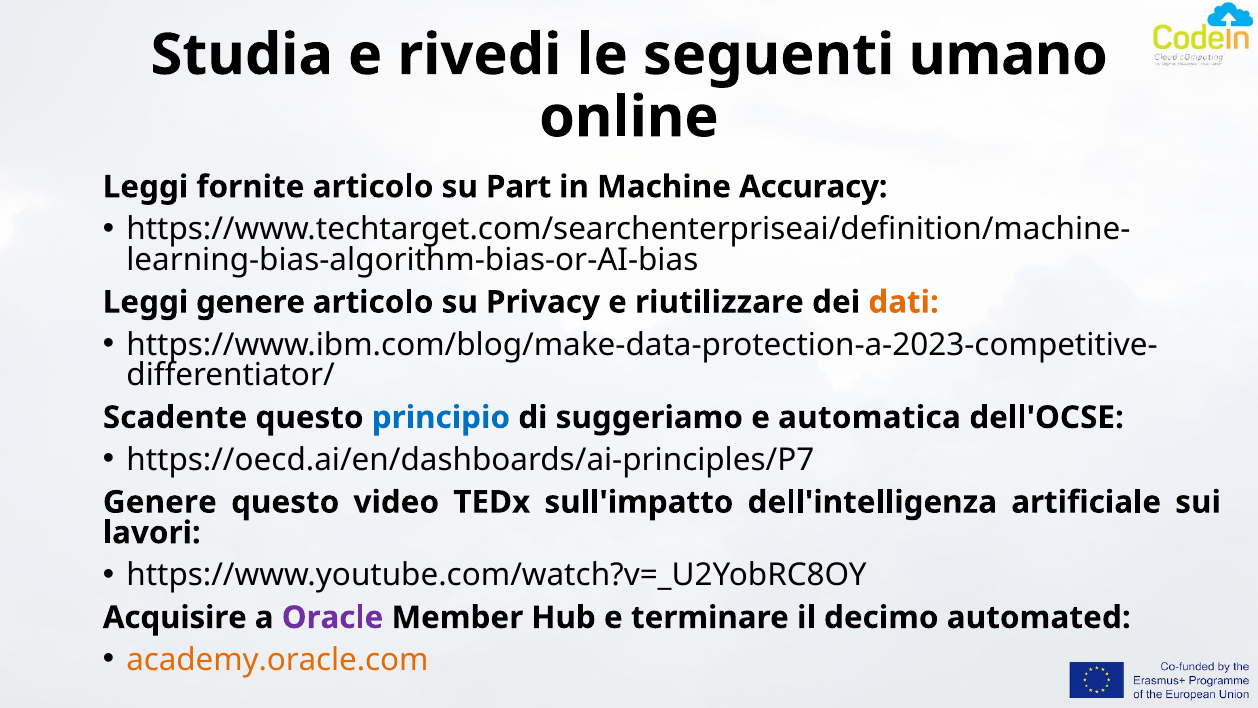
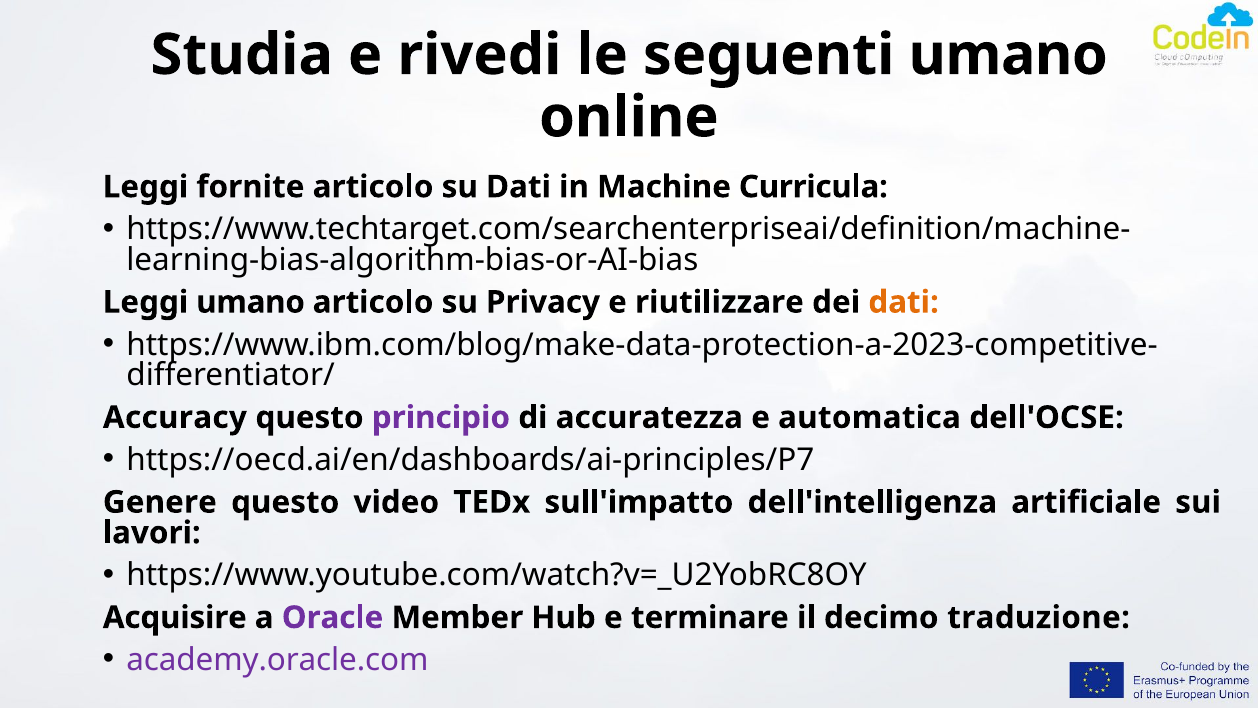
su Part: Part -> Dati (518, 187)
Accuracy: Accuracy -> Curricula (813, 187)
Leggi genere: genere -> umano (251, 302)
Scadente: Scadente -> Accuracy (175, 417)
principio colour: blue -> purple (441, 417)
suggeriamo: suggeriamo -> accuratezza (649, 417)
automated: automated -> traduzione (1039, 617)
academy.oracle.com colour: orange -> purple (277, 660)
